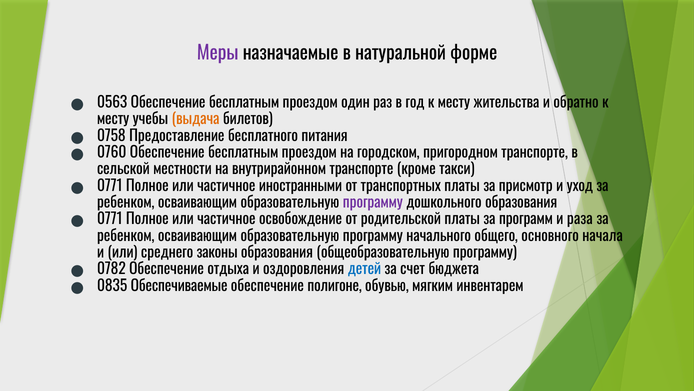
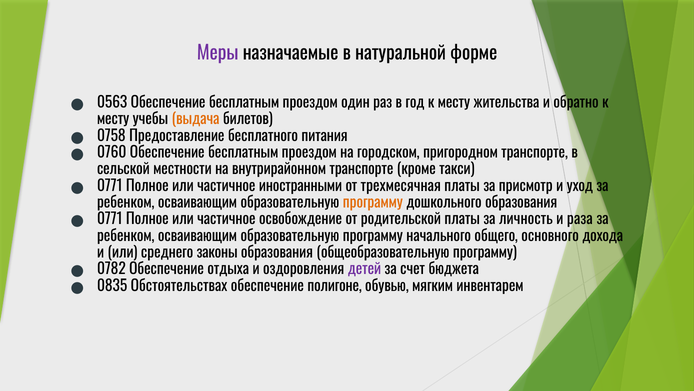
транспортных: транспортных -> трехмесячная (401, 186)
программу colour: purple -> orange (373, 202)
программ: программ -> личность (526, 219)
начала: начала -> дохода (603, 236)
детей colour: blue -> purple (364, 269)
Обеспечиваемые: Обеспечиваемые -> Обстоятельствах (179, 286)
